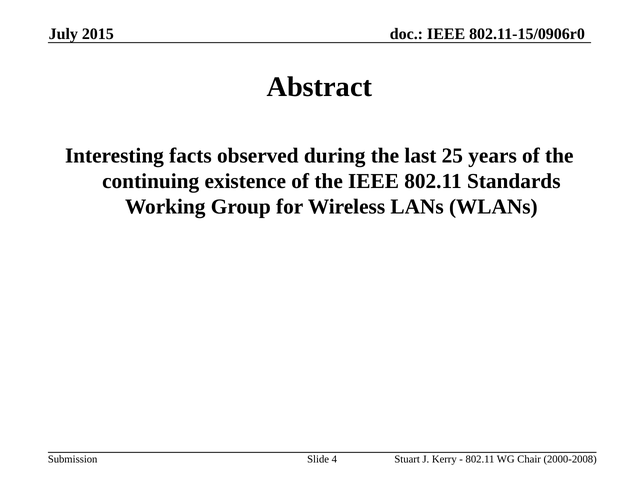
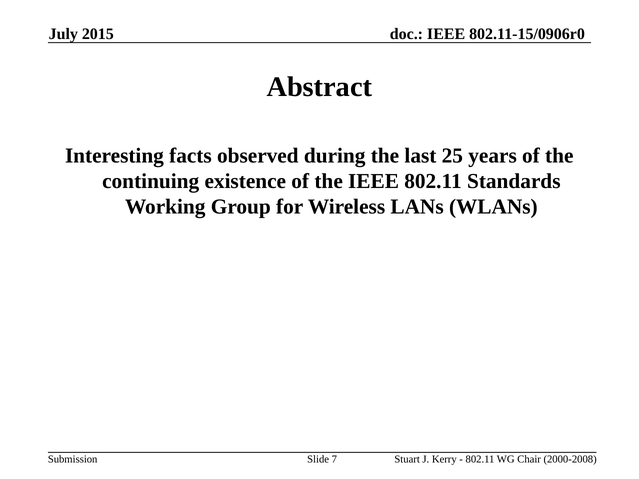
4: 4 -> 7 (334, 460)
